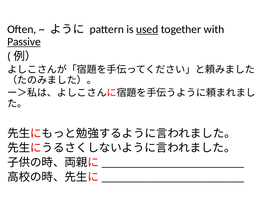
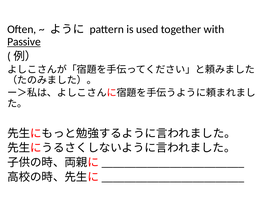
used underline: present -> none (147, 29)
